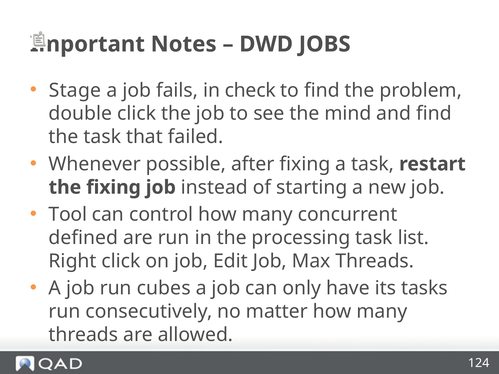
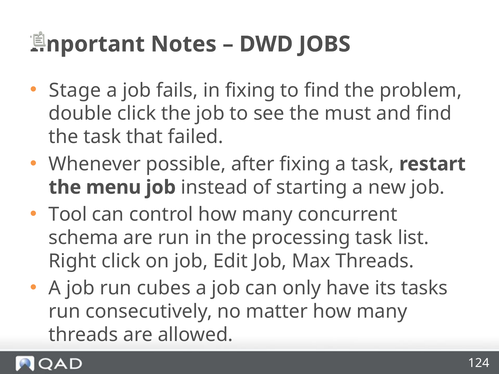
in check: check -> fixing (250, 90)
mind: mind -> must (348, 114)
the fixing: fixing -> menu (114, 187)
defined: defined -> schema (84, 238)
